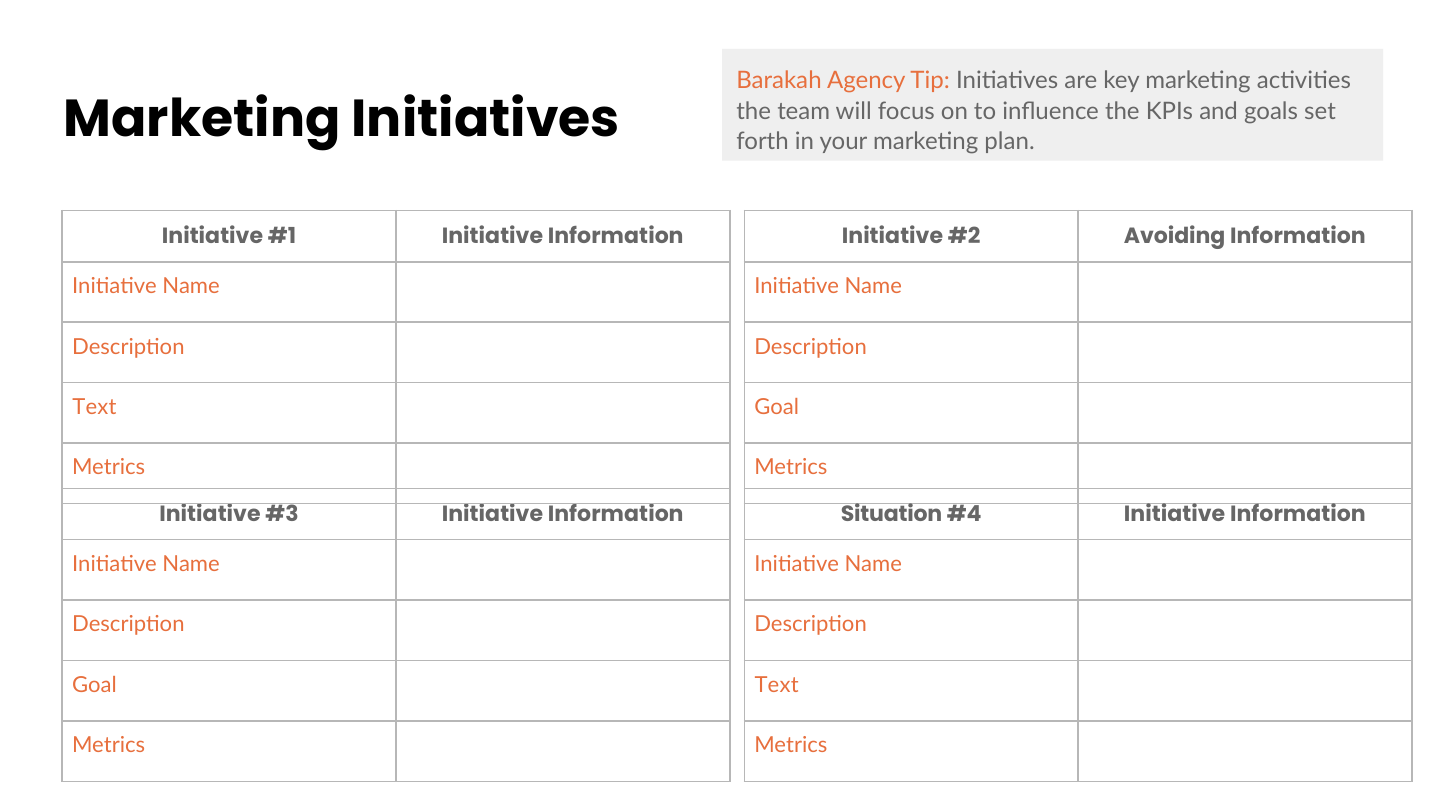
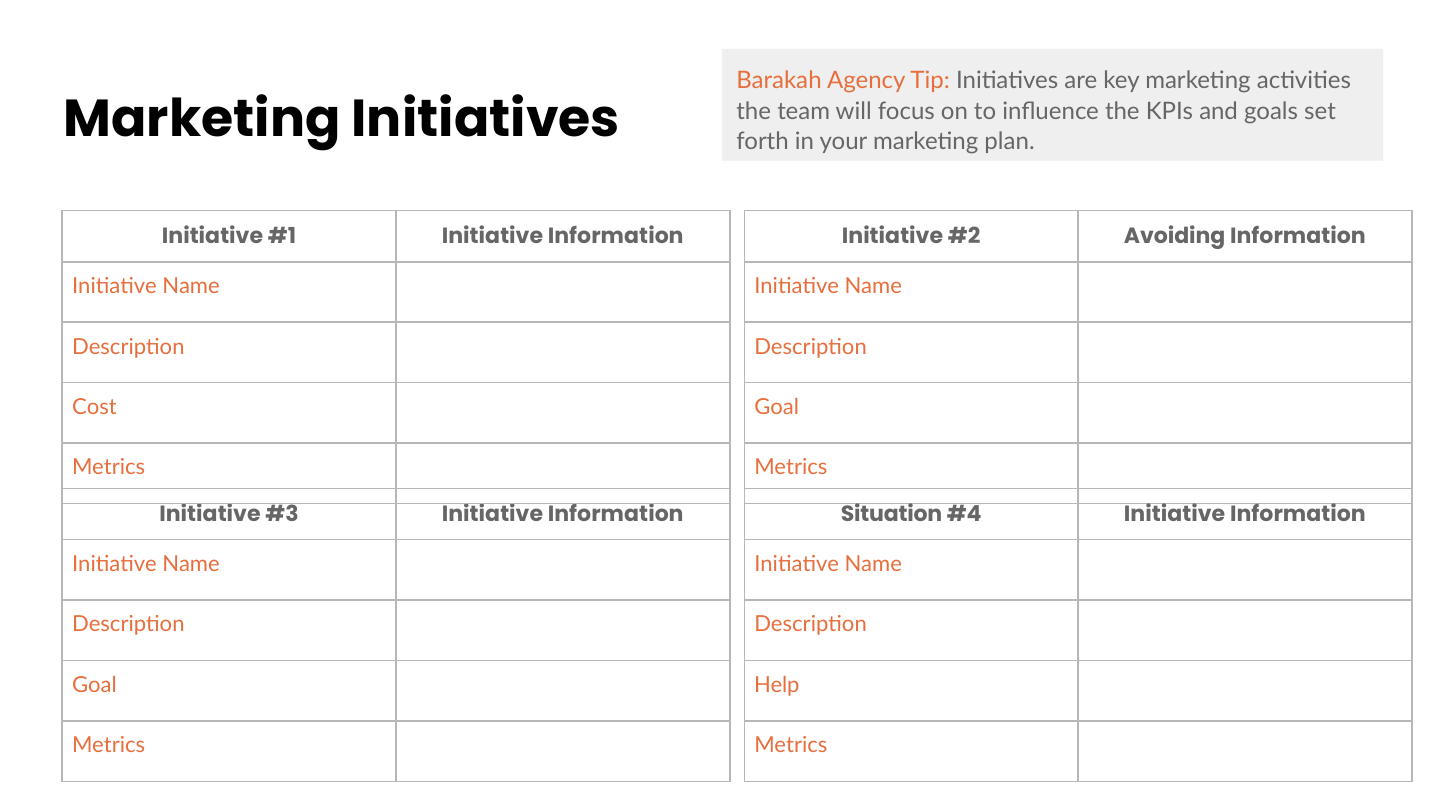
Text: Text -> Cost (95, 407)
Text: Text -> Help (777, 685)
